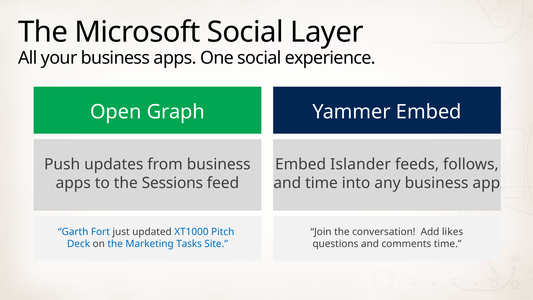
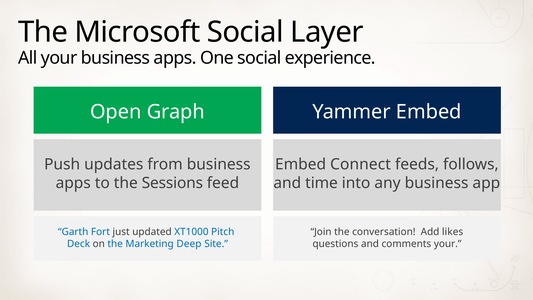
Islander: Islander -> Connect (361, 164)
Tasks: Tasks -> Deep (189, 244)
comments time: time -> your (448, 244)
